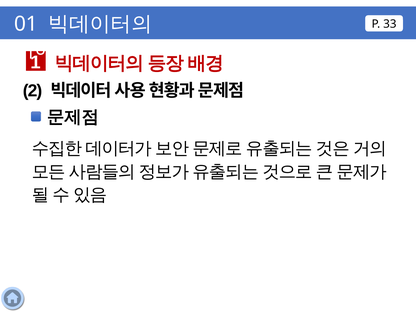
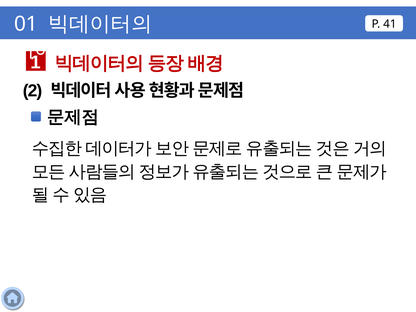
33: 33 -> 41 (390, 24)
